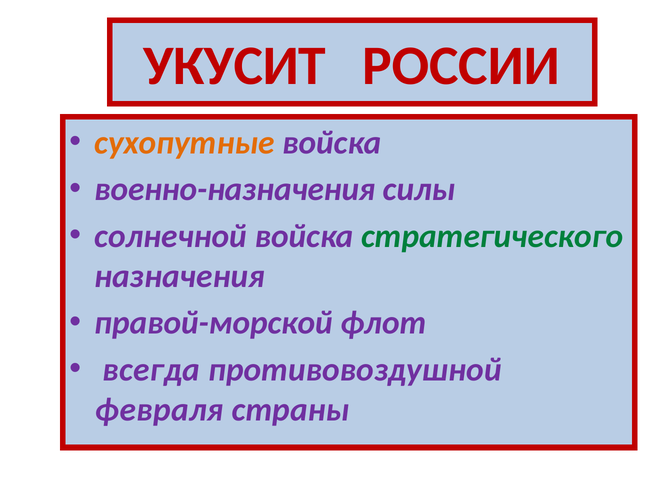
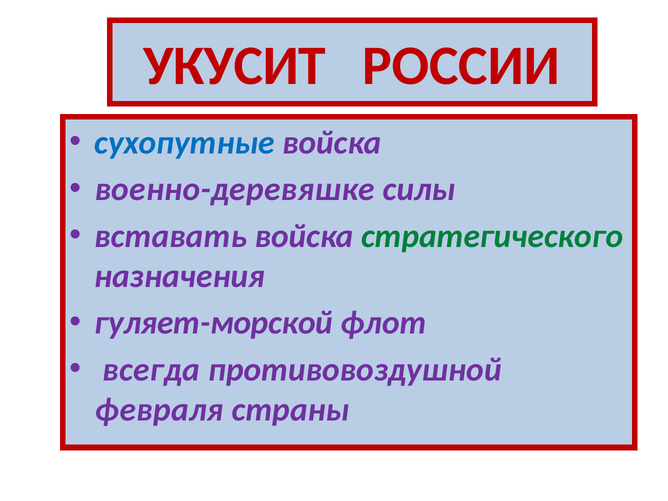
сухопутные colour: orange -> blue (185, 143)
военно-назначения: военно-назначения -> военно-деревяшке (235, 189)
солнечной: солнечной -> вставать (171, 236)
правой-морской: правой-морской -> гуляет-морской (214, 323)
